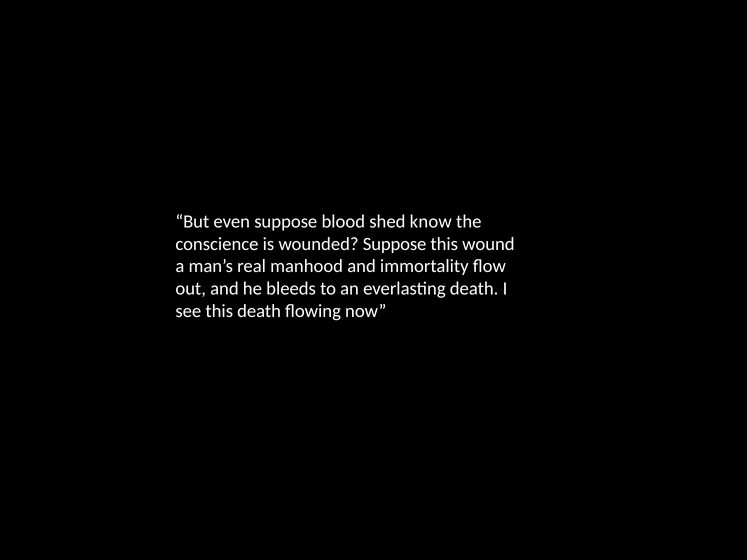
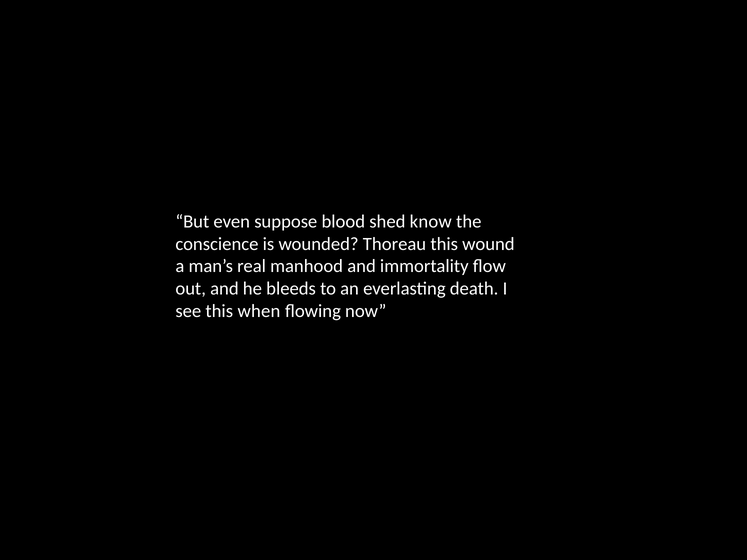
wounded Suppose: Suppose -> Thoreau (395, 244)
this death: death -> when (259, 311)
